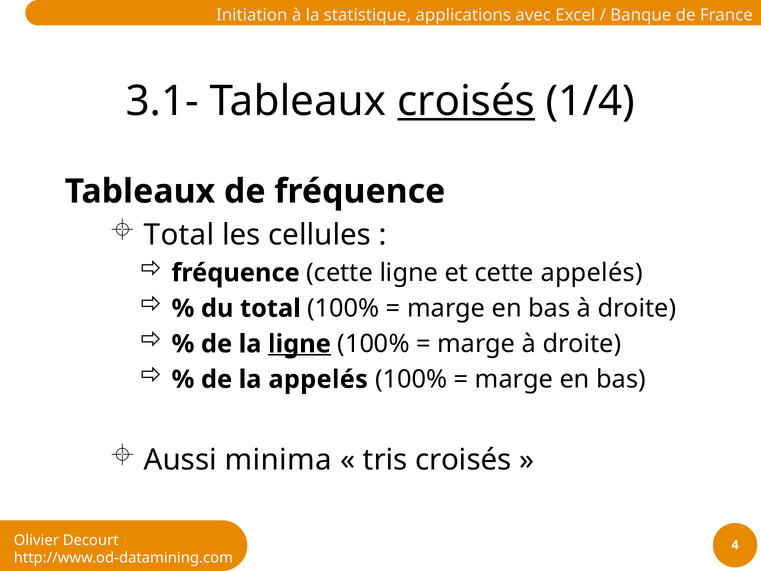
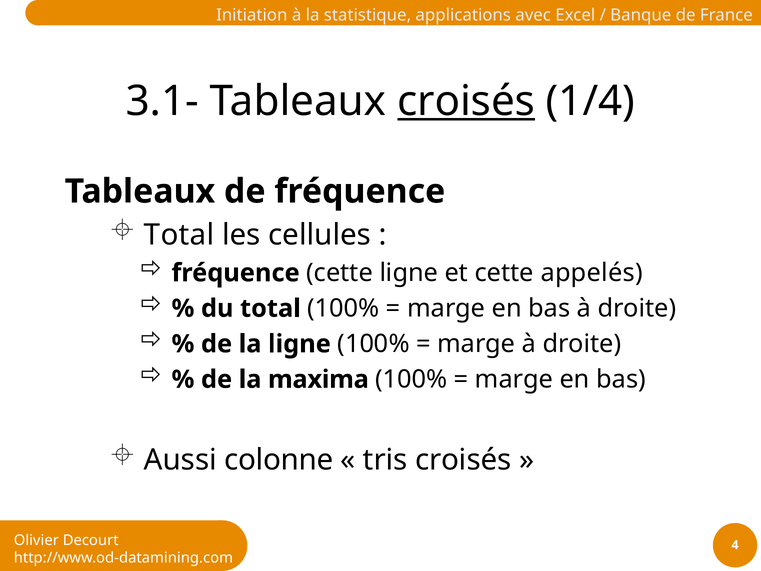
ligne underline: present -> none (299, 344)
la appelés: appelés -> maxima (318, 379)
minima: minima -> colonne (279, 460)
